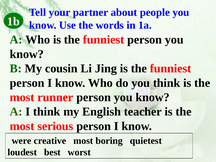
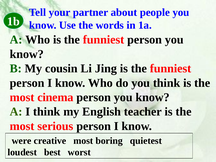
runner: runner -> cinema (55, 97)
